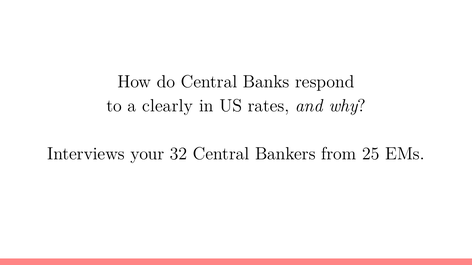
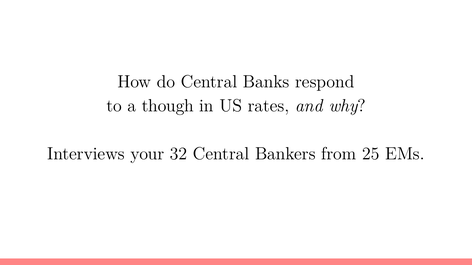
clearly: clearly -> though (168, 106)
